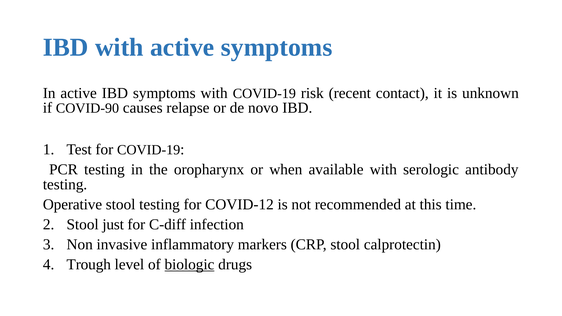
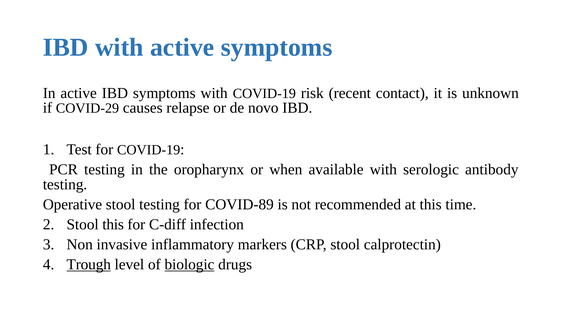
COVID-90: COVID-90 -> COVID-29 (87, 108)
COVID-12: COVID-12 -> COVID-89 (239, 204)
Stool just: just -> this (113, 225)
Trough underline: none -> present (89, 265)
